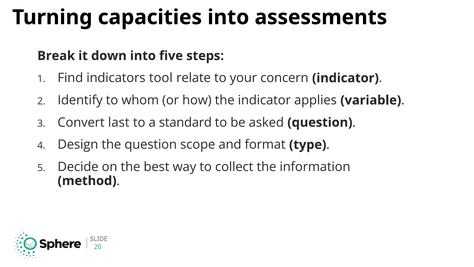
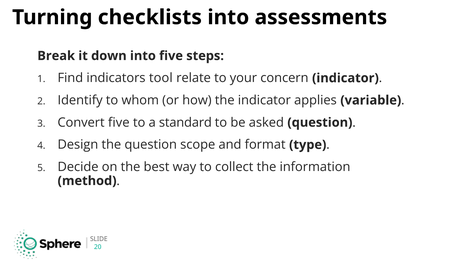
capacities: capacities -> checklists (150, 17)
Convert last: last -> five (119, 122)
